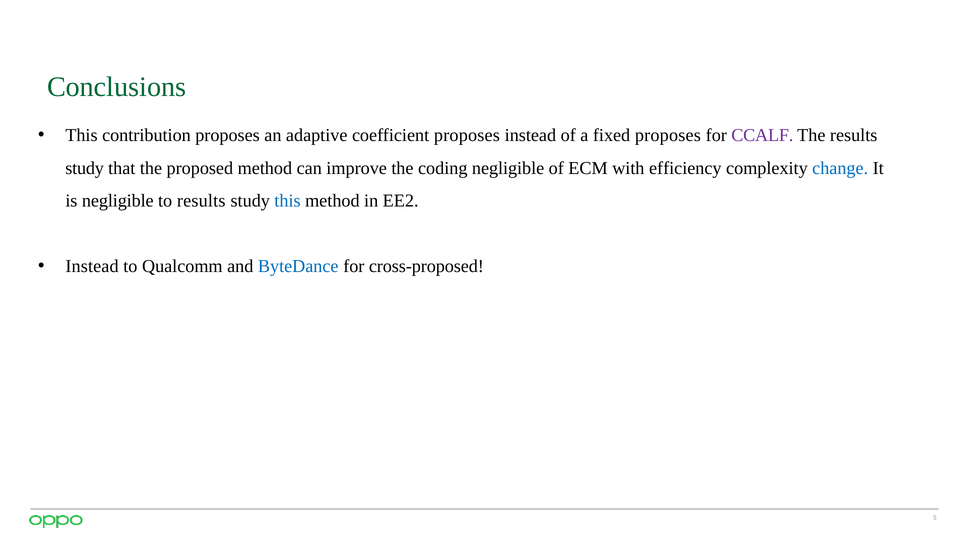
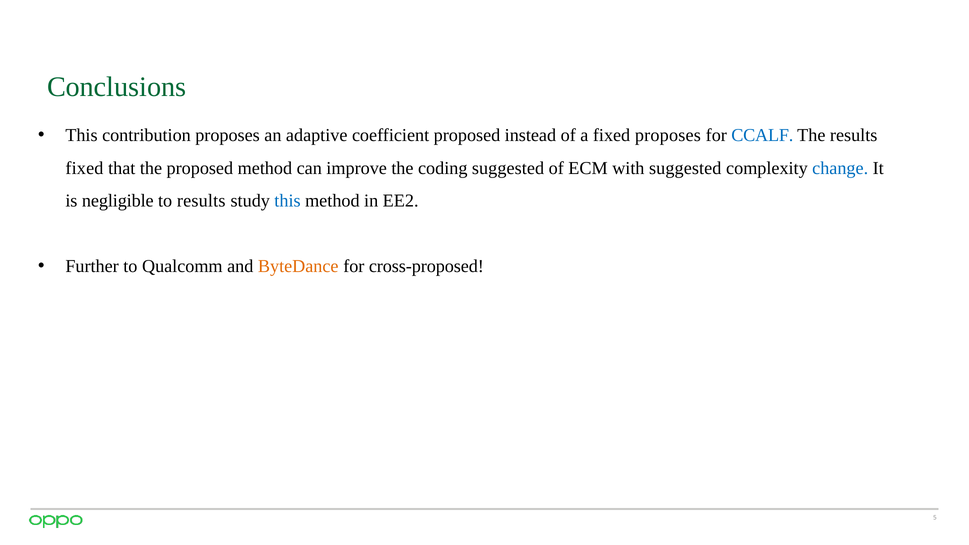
coefficient proposes: proposes -> proposed (467, 135)
CCALF colour: purple -> blue (762, 135)
study: study -> fixed (84, 168)
coding negligible: negligible -> suggested (508, 168)
with efficiency: efficiency -> suggested (685, 168)
Instead: Instead -> Further (92, 266)
ByteDance colour: blue -> orange (298, 266)
